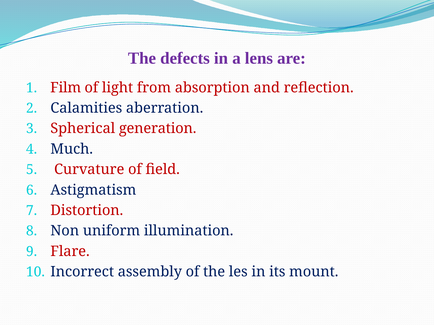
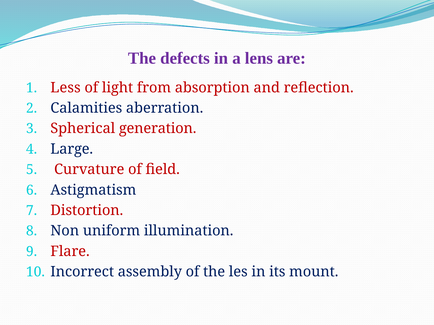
Film: Film -> Less (66, 88)
Much: Much -> Large (72, 149)
